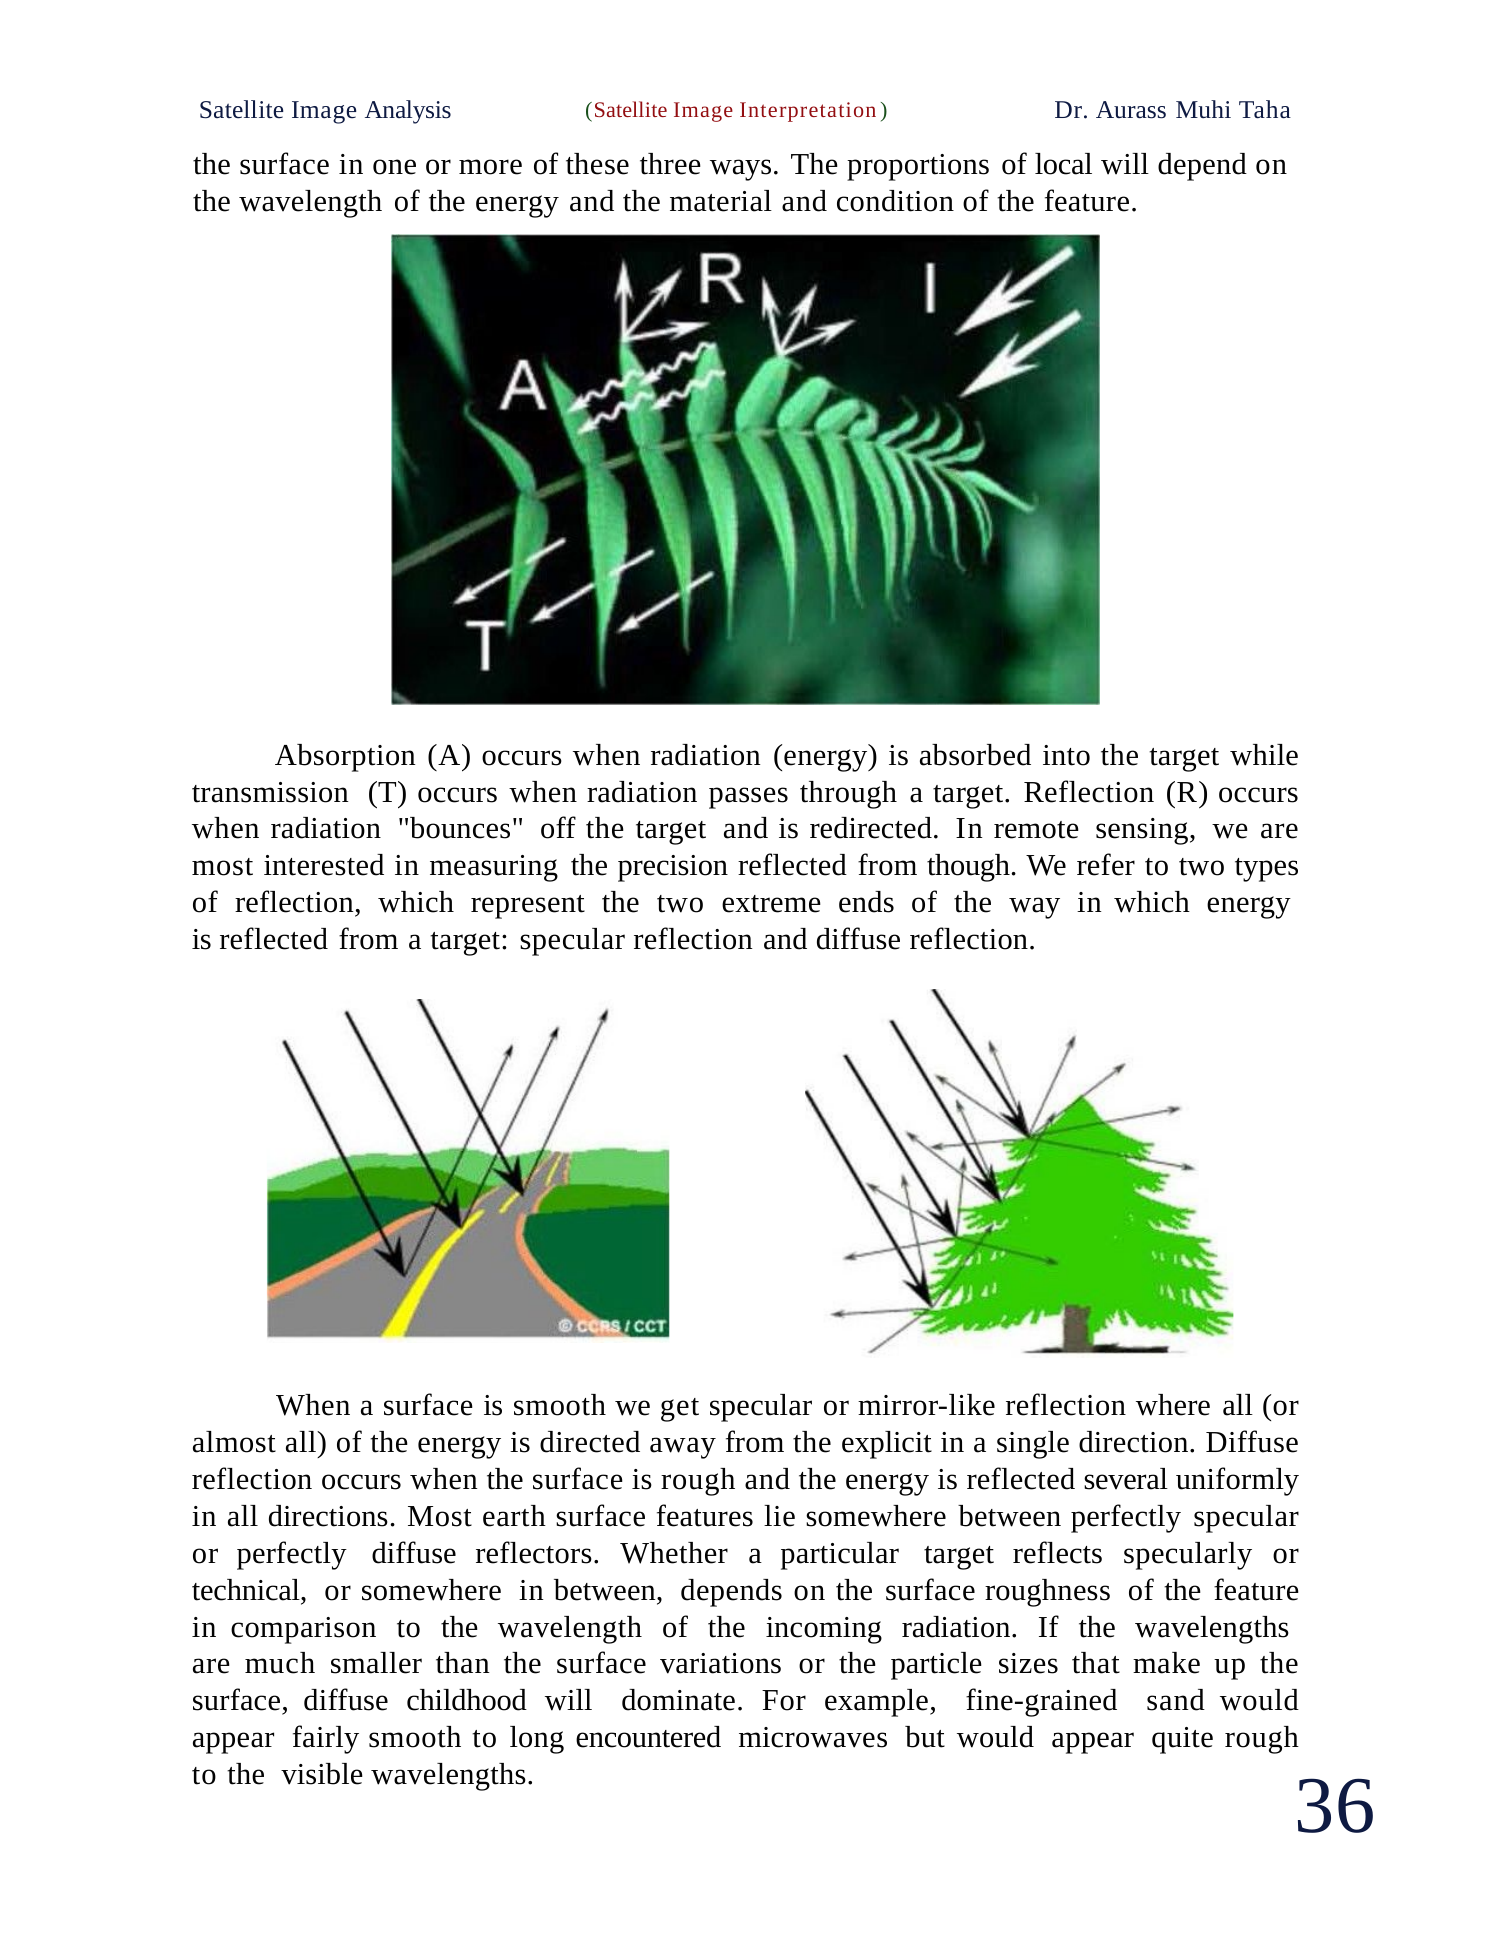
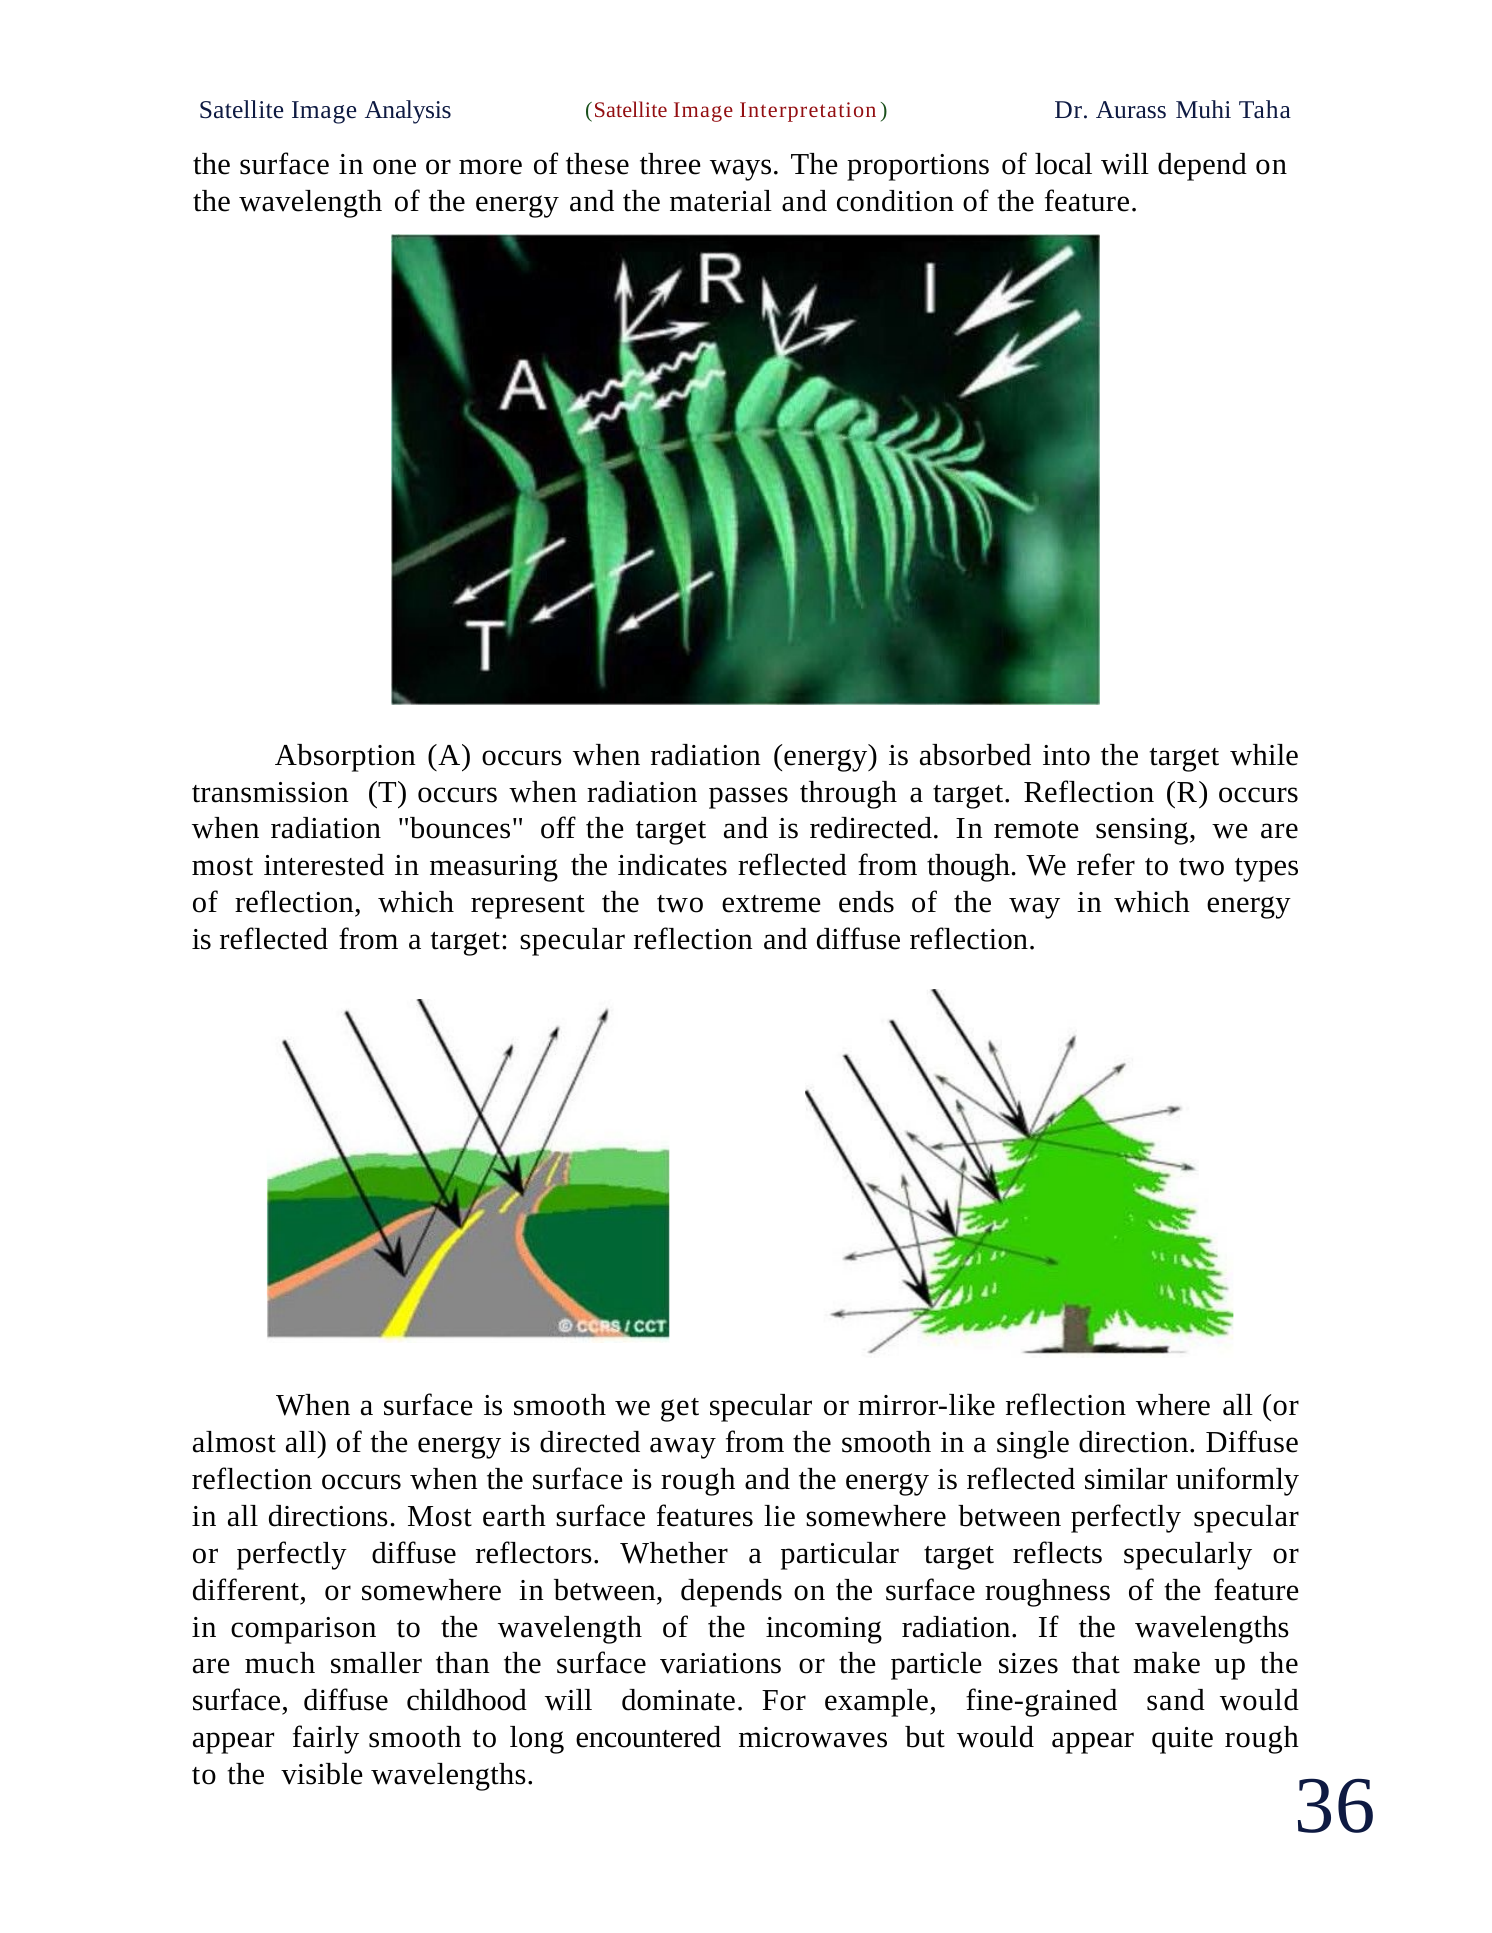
precision: precision -> indicates (673, 866)
the explicit: explicit -> smooth (886, 1443)
several: several -> similar (1126, 1480)
technical: technical -> different (249, 1590)
